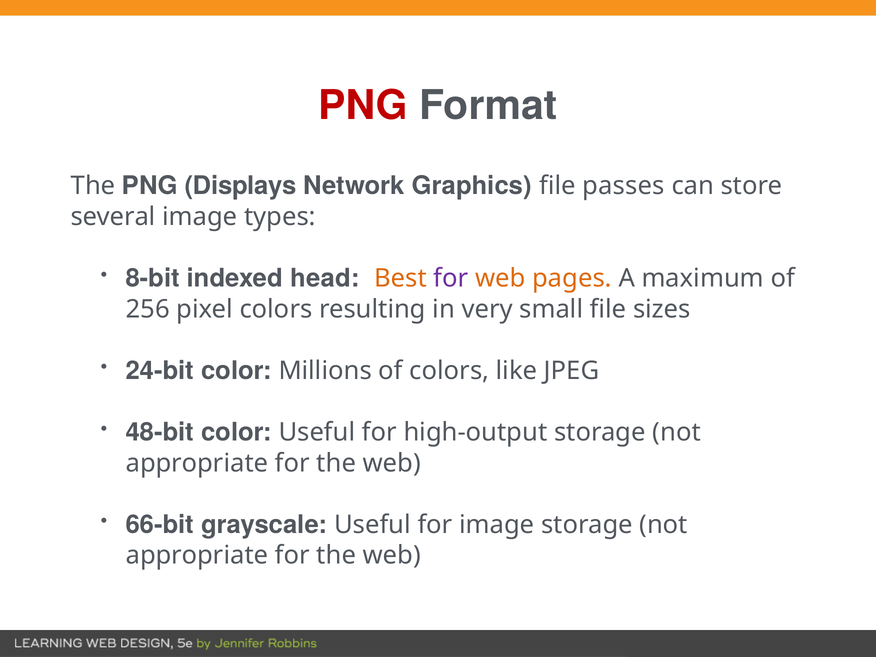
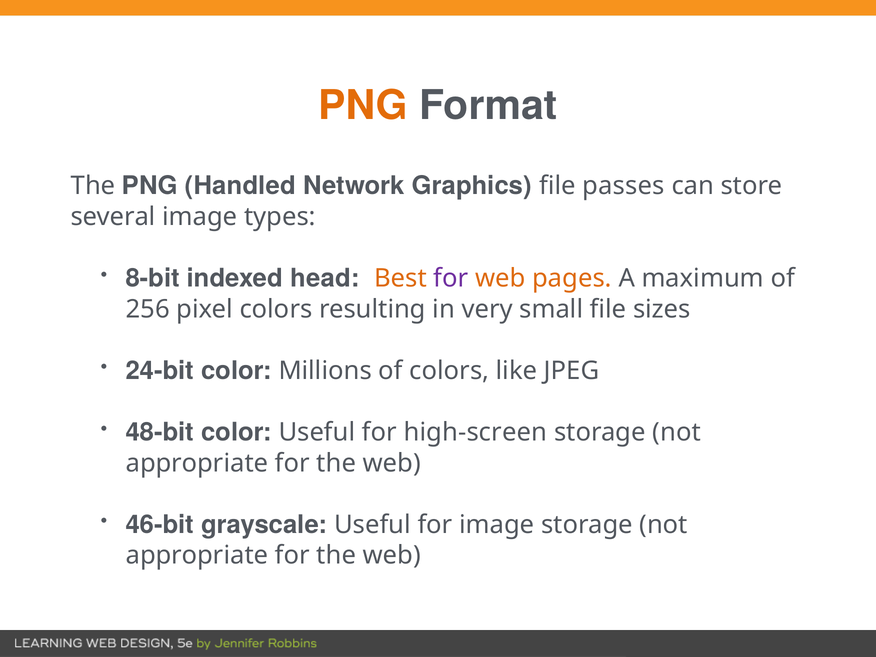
PNG colour: red -> orange (363, 106)
Displays: Displays -> Handled (240, 186)
high-output: high-output -> high-screen (475, 432)
66-bit: 66-bit -> 46-bit (160, 525)
